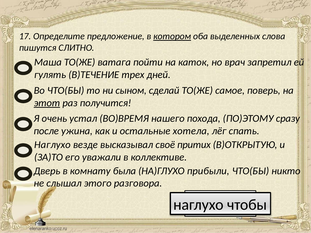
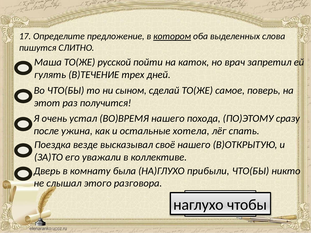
ватага: ватага -> русской (114, 62)
этот underline: present -> none (47, 103)
Наглухо: Наглухо -> Поездка (52, 145)
своё притих: притих -> нашего (194, 145)
